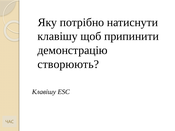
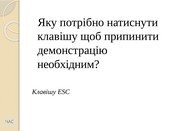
створюють: створюють -> необхідним (68, 64)
